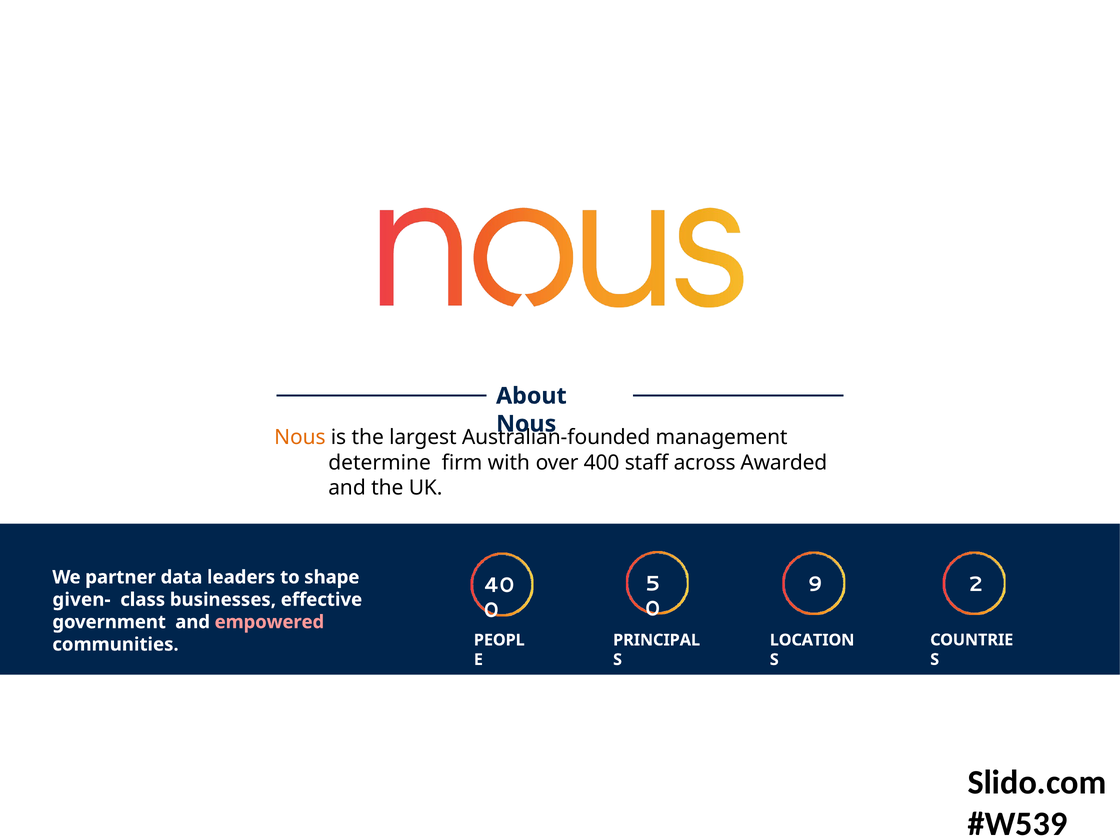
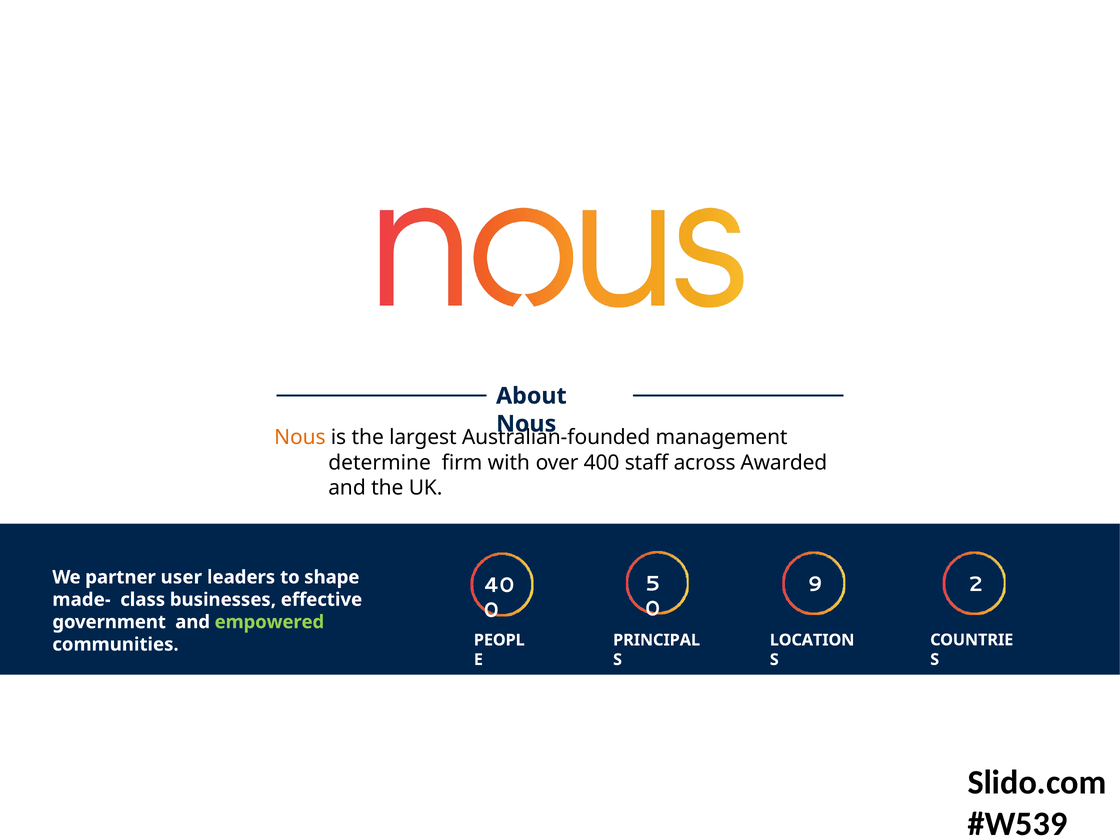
data: data -> user (181, 577)
given-: given- -> made- (82, 600)
empowered colour: pink -> light green (269, 622)
